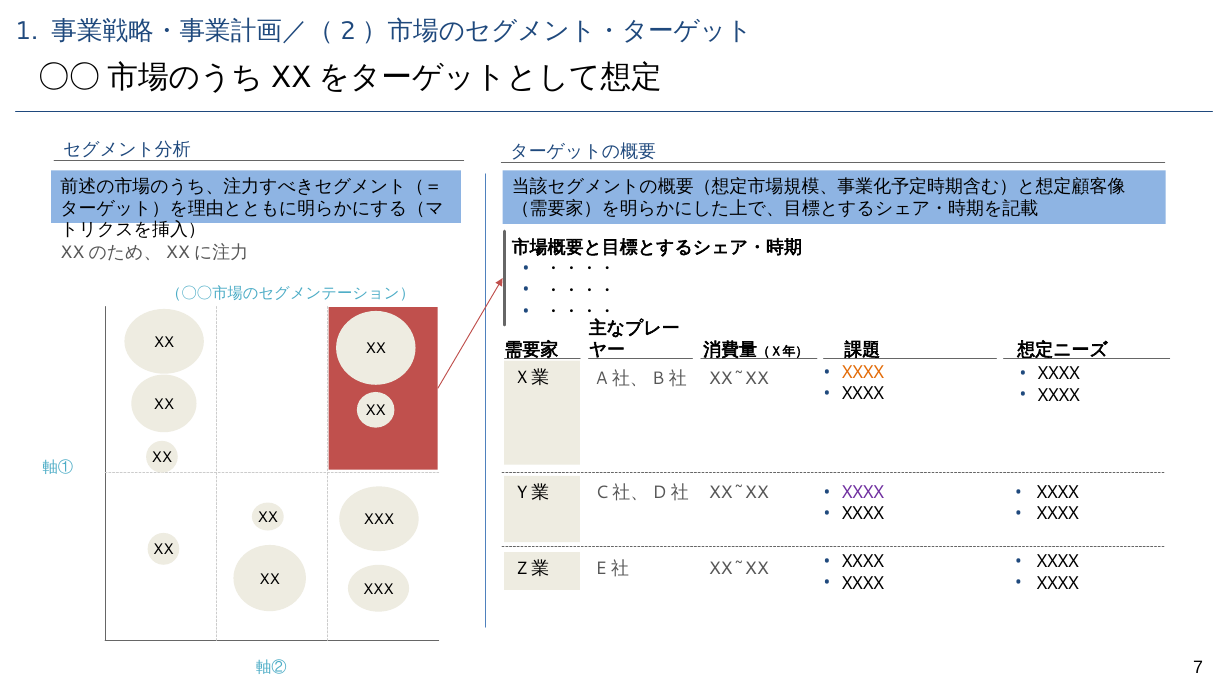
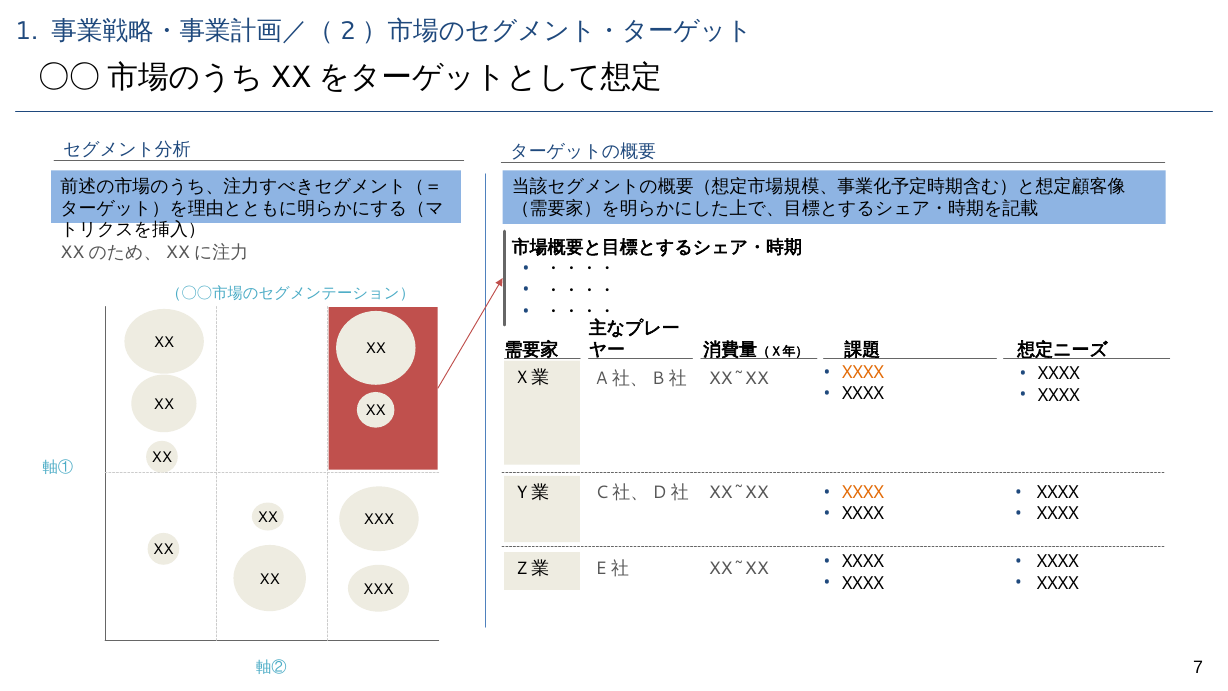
XXXX colour: purple -> orange (863, 492)
